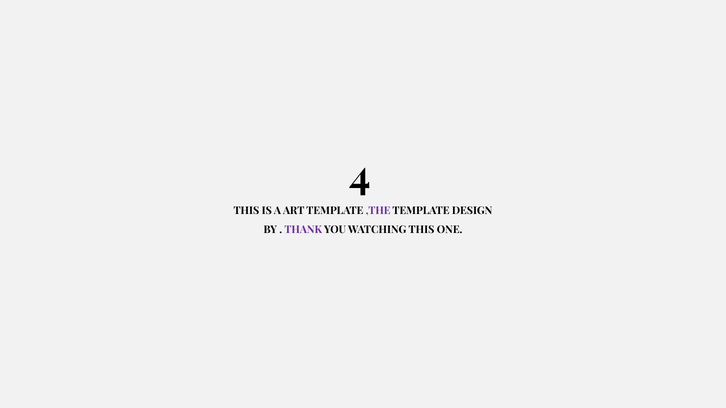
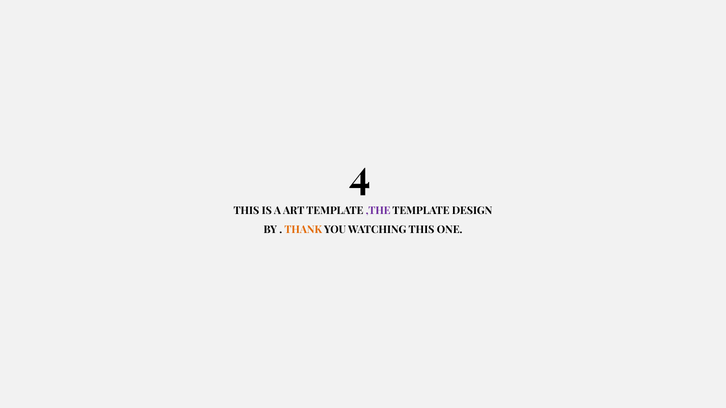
THANK colour: purple -> orange (303, 230)
